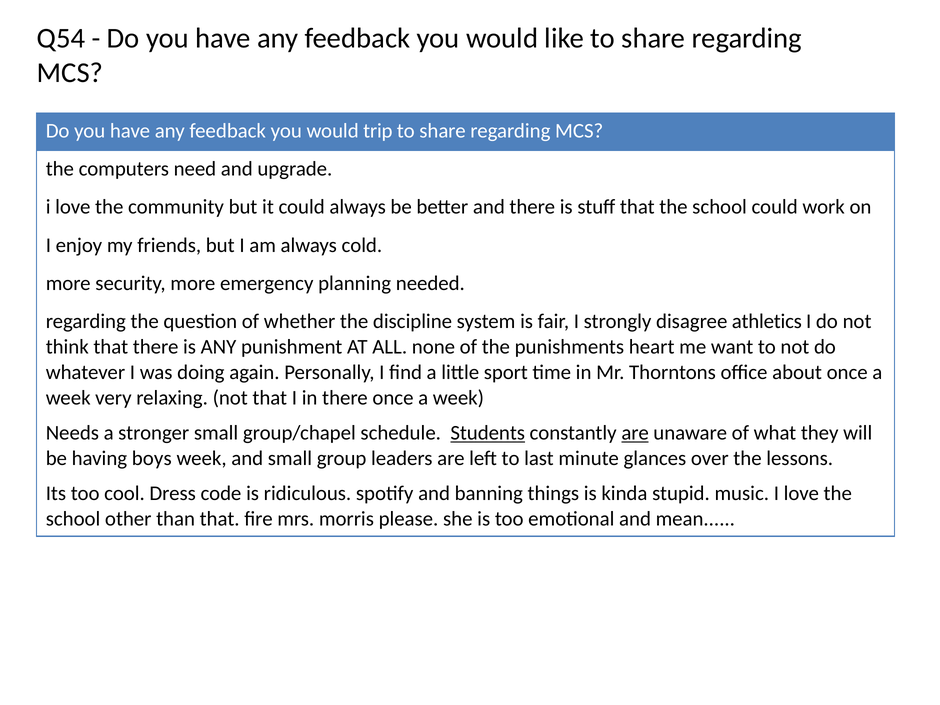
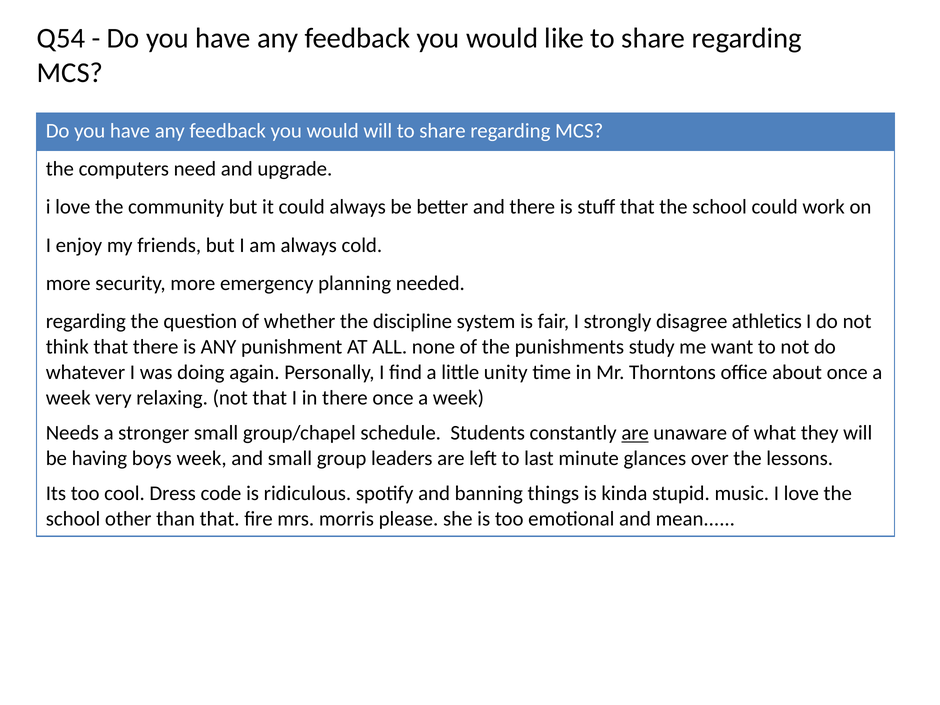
would trip: trip -> will (378, 131)
heart: heart -> study (652, 347)
sport: sport -> unity (506, 372)
Students underline: present -> none (488, 433)
